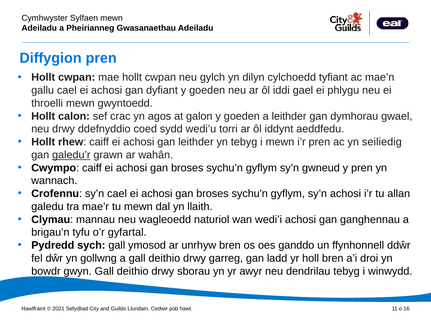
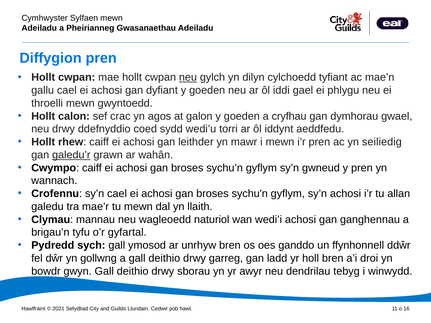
neu underline: none -> present (188, 77)
a leithder: leithder -> cryfhau (289, 116)
yn tebyg: tebyg -> mawr (244, 142)
